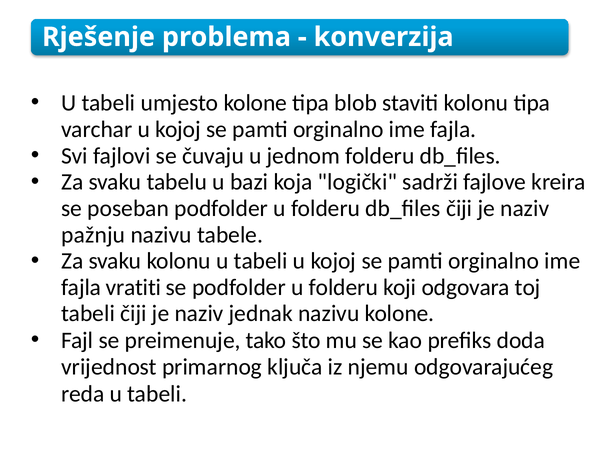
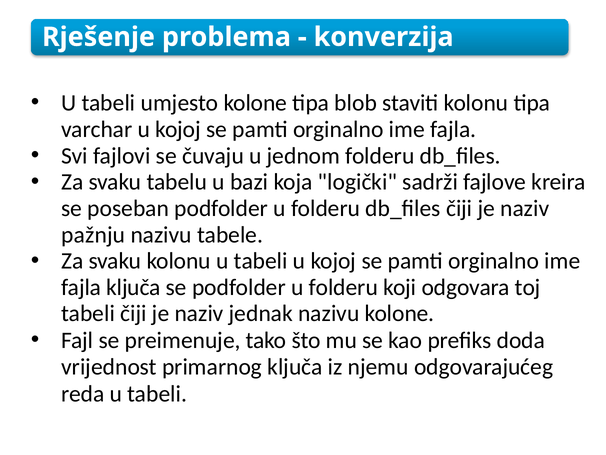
fajla vratiti: vratiti -> ključa (134, 287)
